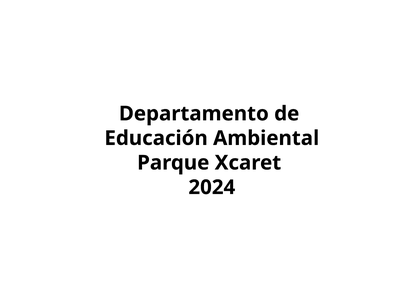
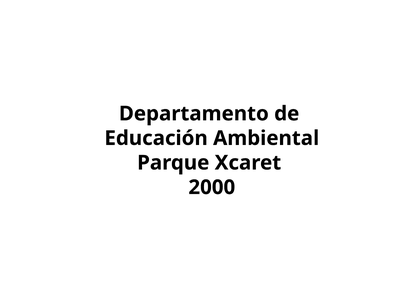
2024: 2024 -> 2000 (212, 188)
